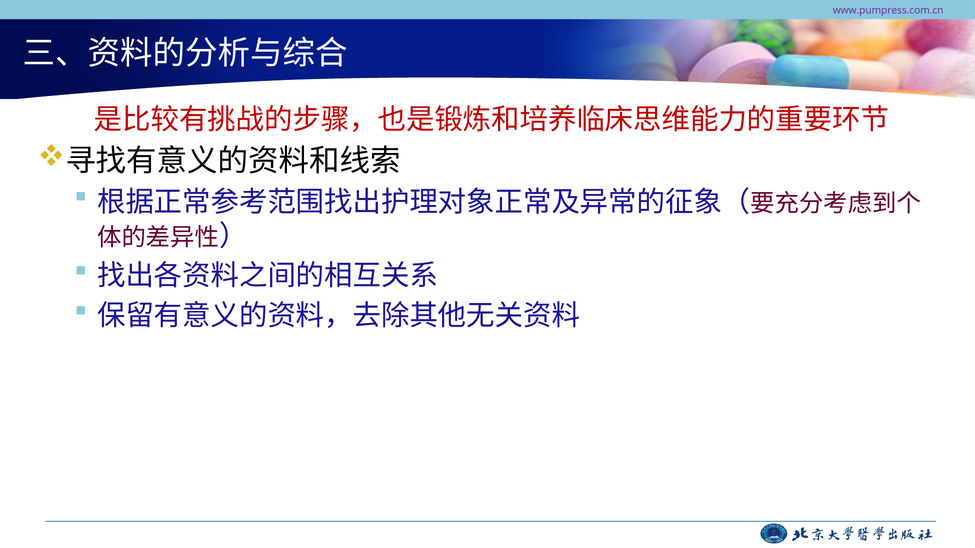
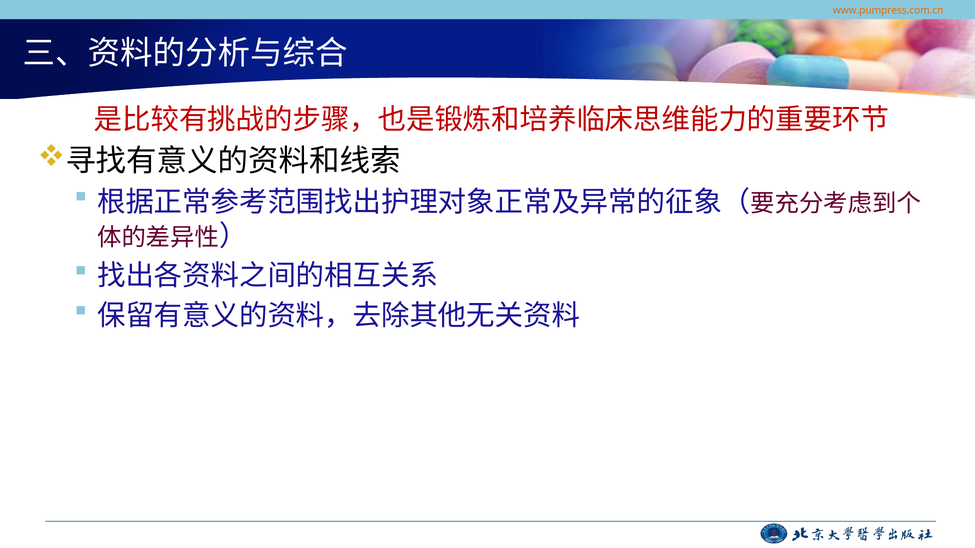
www.pumpress.com.cn colour: purple -> orange (888, 10)
